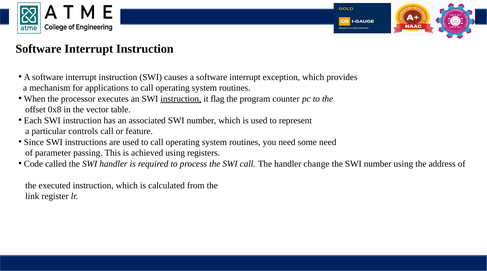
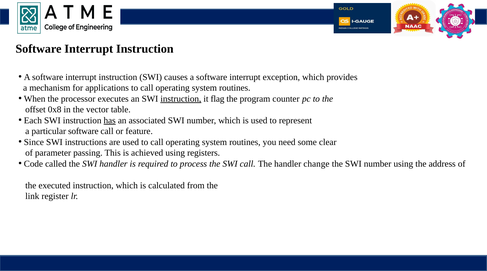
has underline: none -> present (110, 120)
particular controls: controls -> software (83, 131)
some need: need -> clear (328, 142)
